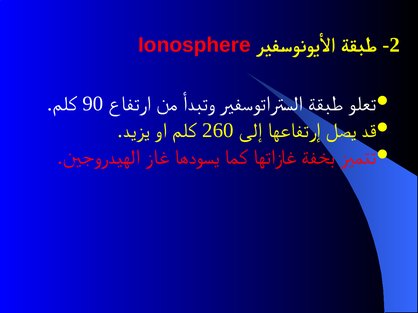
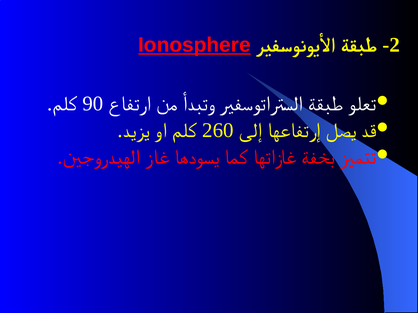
Ionosphere underline: none -> present (194, 45)
